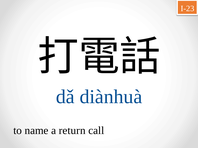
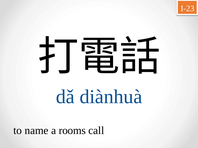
return: return -> rooms (72, 131)
